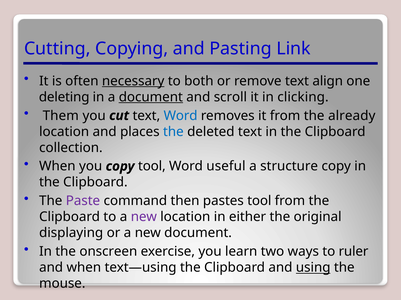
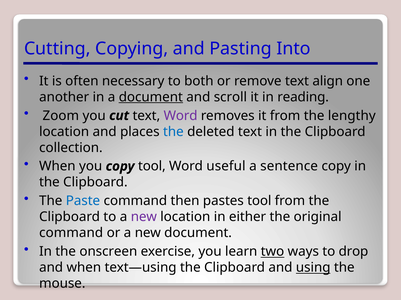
Link: Link -> Into (294, 49)
necessary underline: present -> none (133, 81)
deleting: deleting -> another (64, 97)
clicking: clicking -> reading (303, 97)
Them: Them -> Zoom (61, 116)
Word colour: blue -> purple (181, 116)
already: already -> lengthy (352, 116)
structure: structure -> sentence (289, 167)
Paste colour: purple -> blue (83, 201)
displaying: displaying -> command (71, 234)
two underline: none -> present (272, 252)
ruler: ruler -> drop (353, 252)
